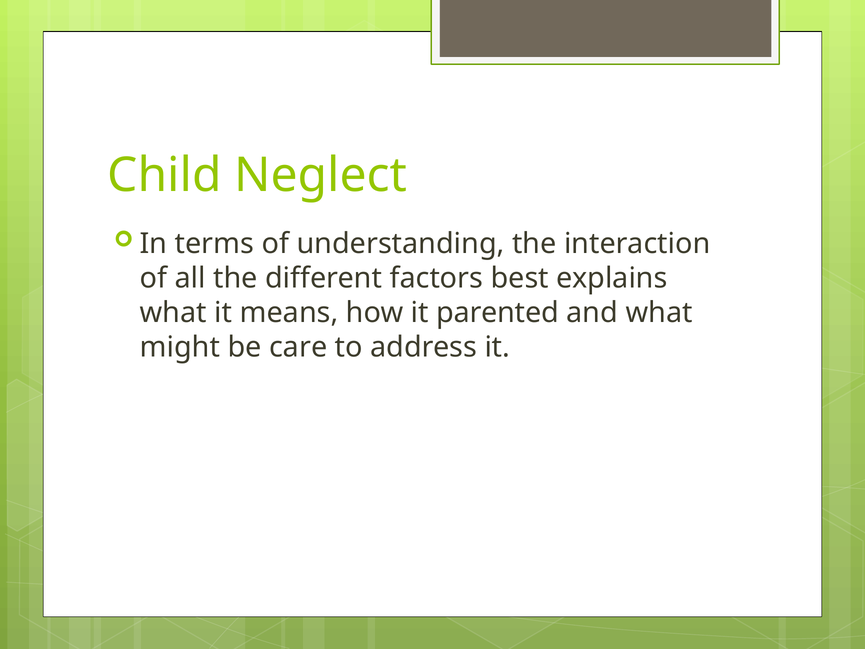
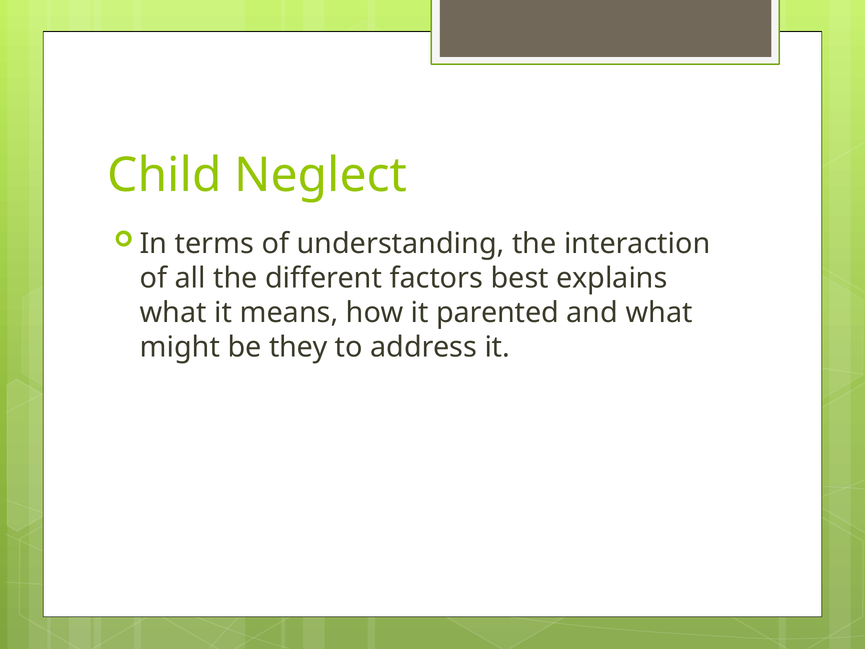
care: care -> they (298, 347)
